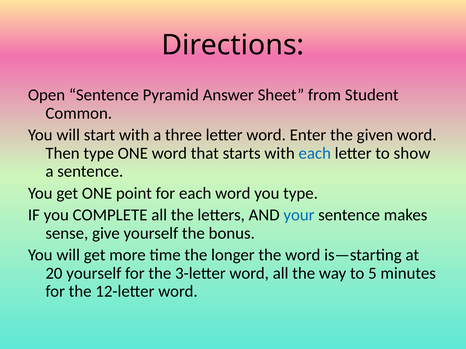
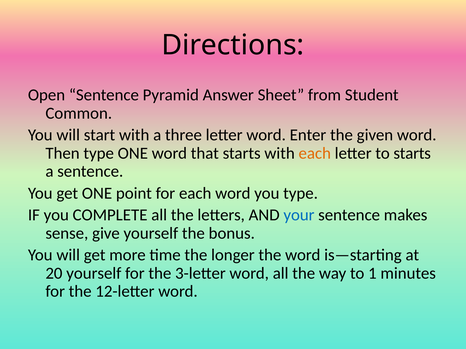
each colour: blue -> orange (315, 153)
to show: show -> starts (412, 153)
5: 5 -> 1 (372, 274)
